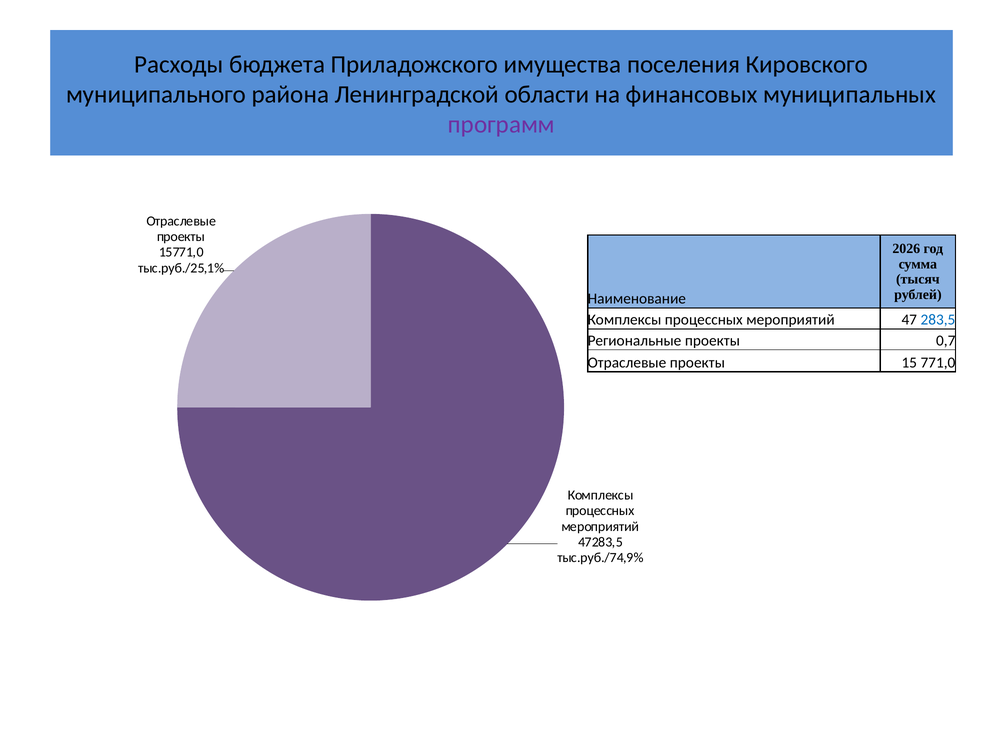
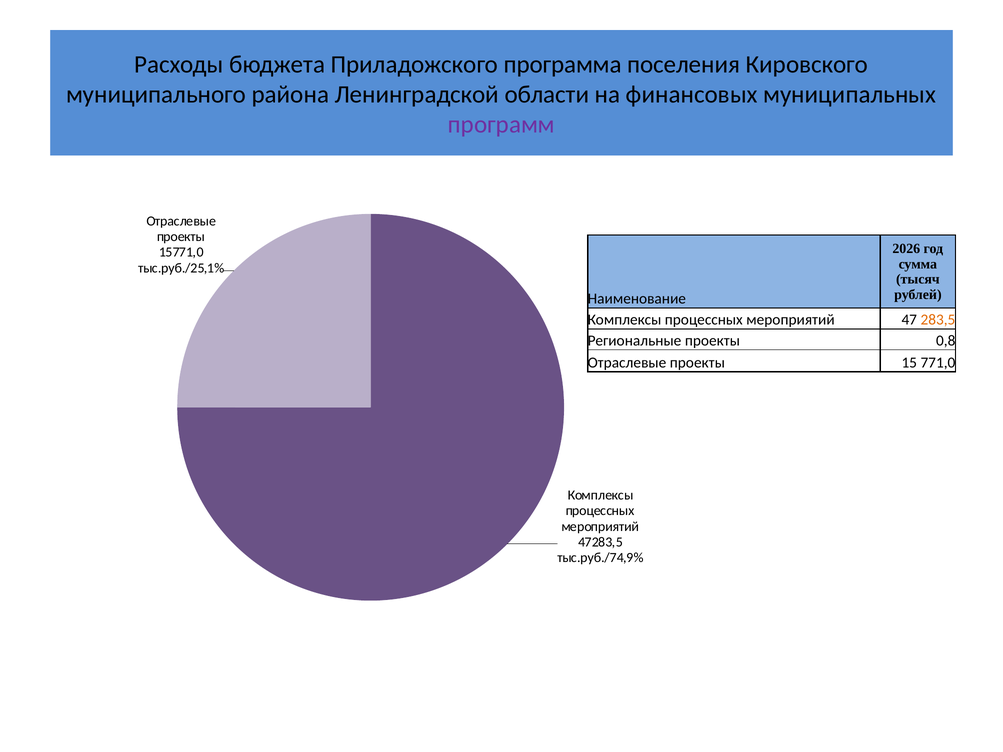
имущества: имущества -> программа (563, 64)
283,5 colour: blue -> orange (938, 320)
0,7: 0,7 -> 0,8 (946, 341)
